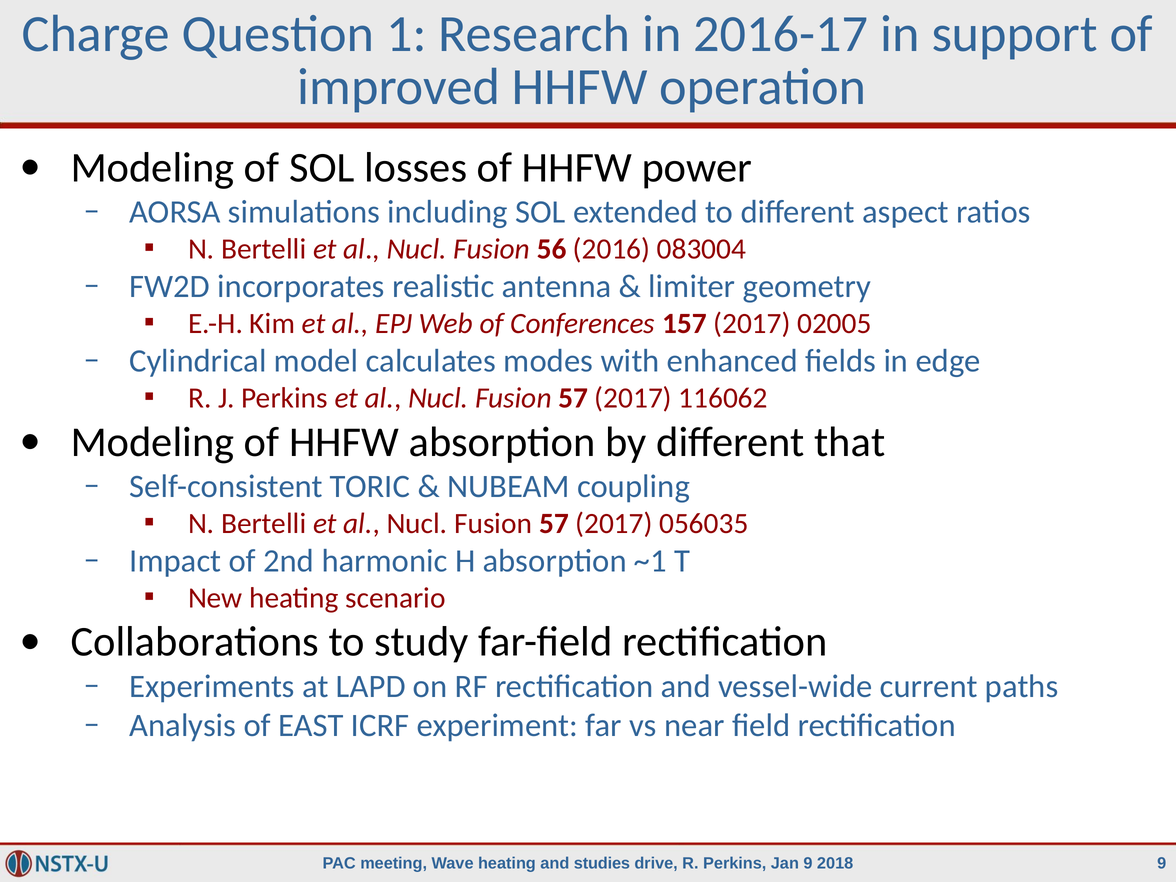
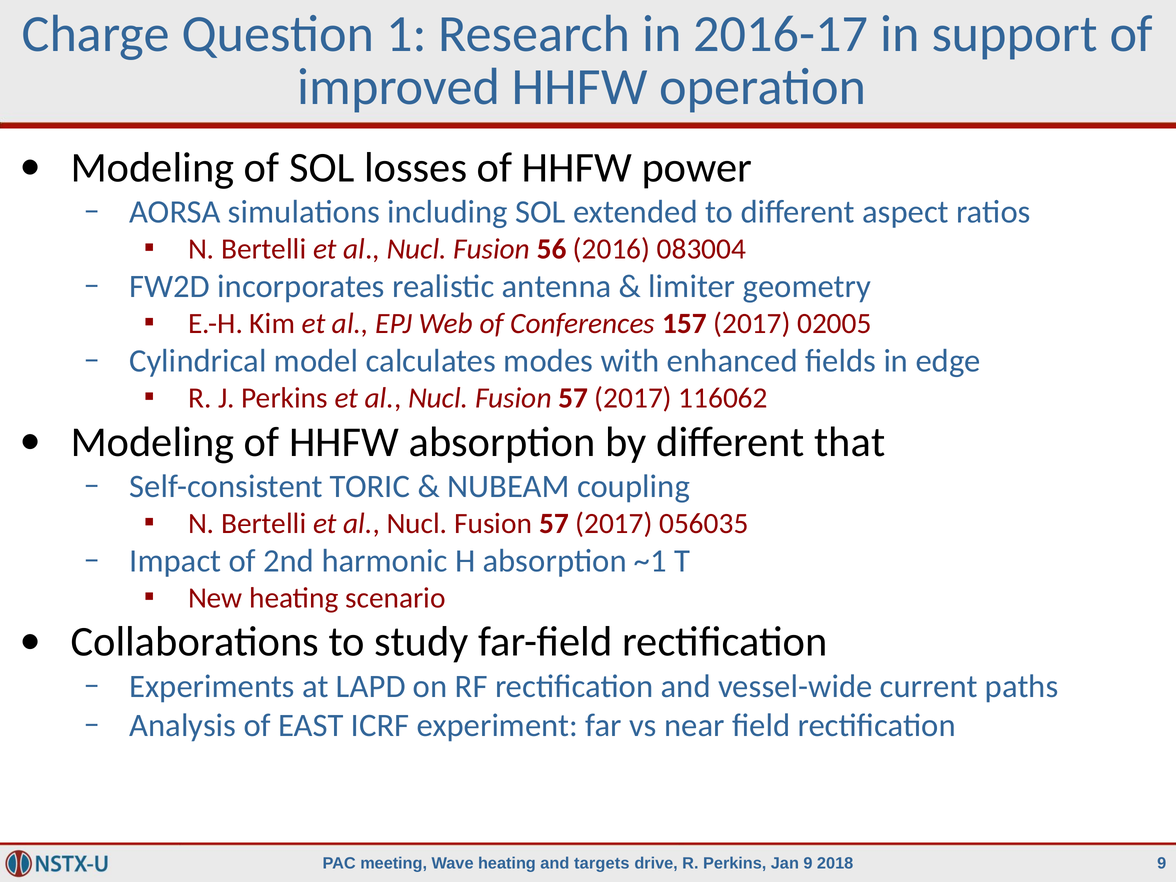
studies: studies -> targets (602, 863)
